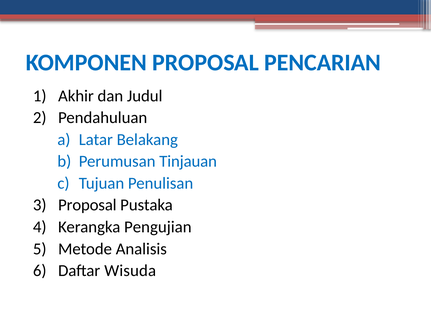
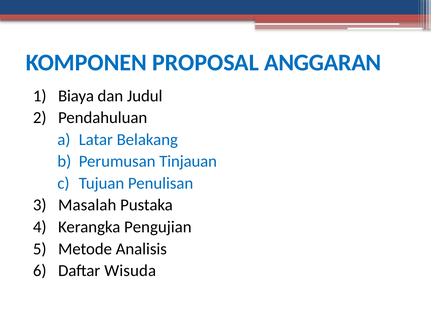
PENCARIAN: PENCARIAN -> ANGGARAN (323, 63)
Akhir: Akhir -> Biaya (76, 96)
Proposal: Proposal -> Masalah (87, 205)
